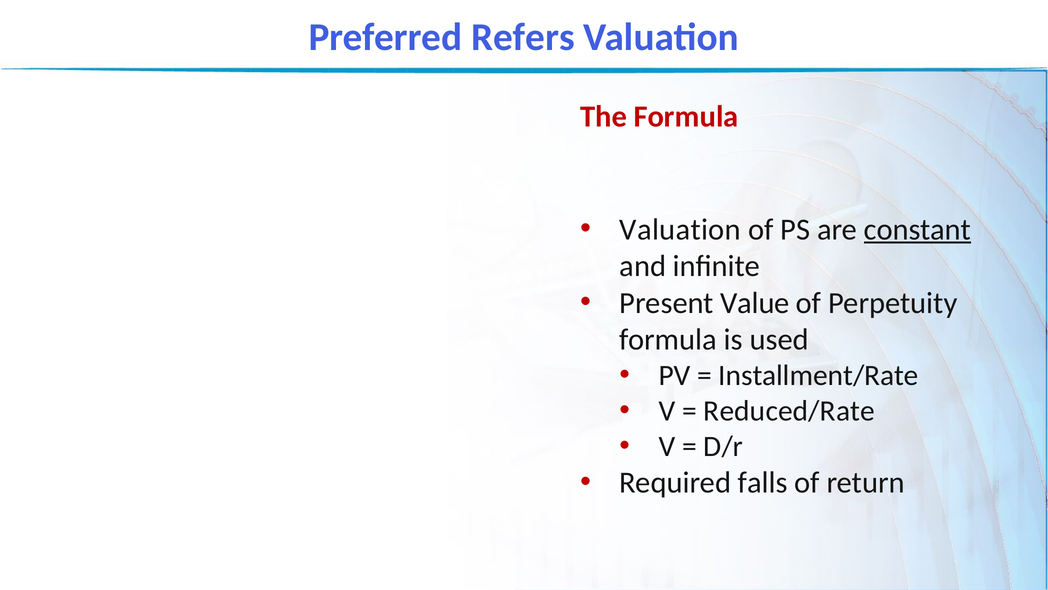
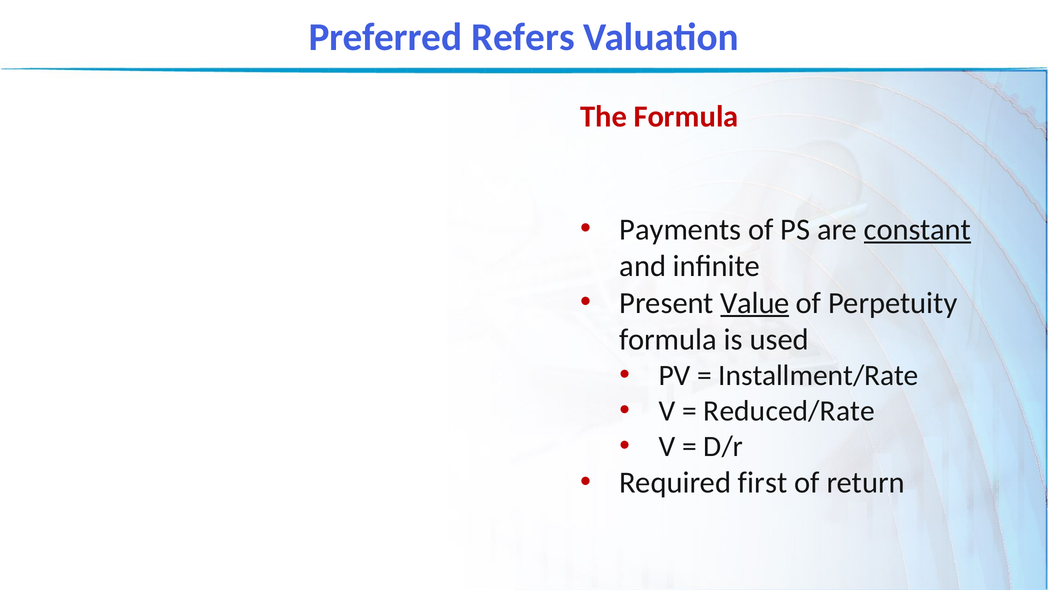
Valuation: Valuation -> Payments (680, 229)
Value underline: none -> present (755, 303)
falls: falls -> first (763, 482)
